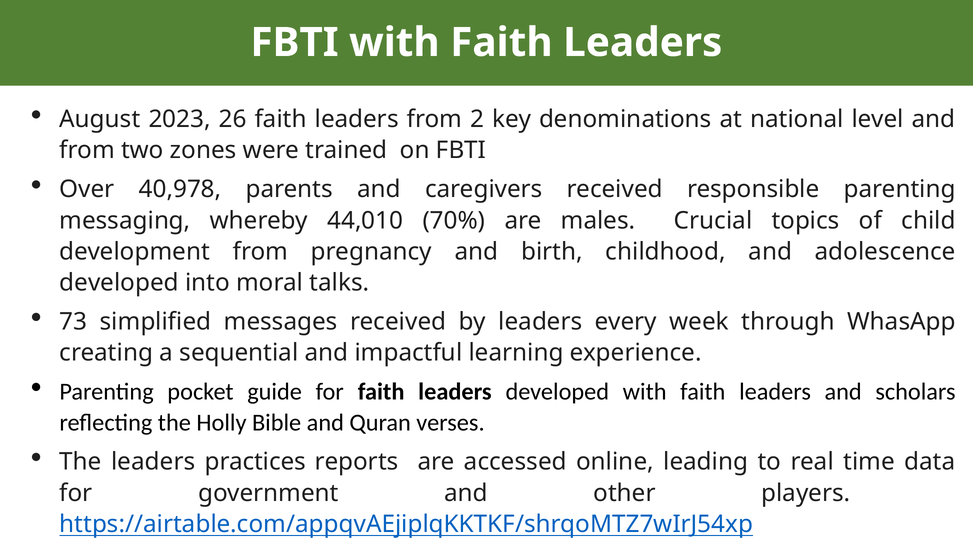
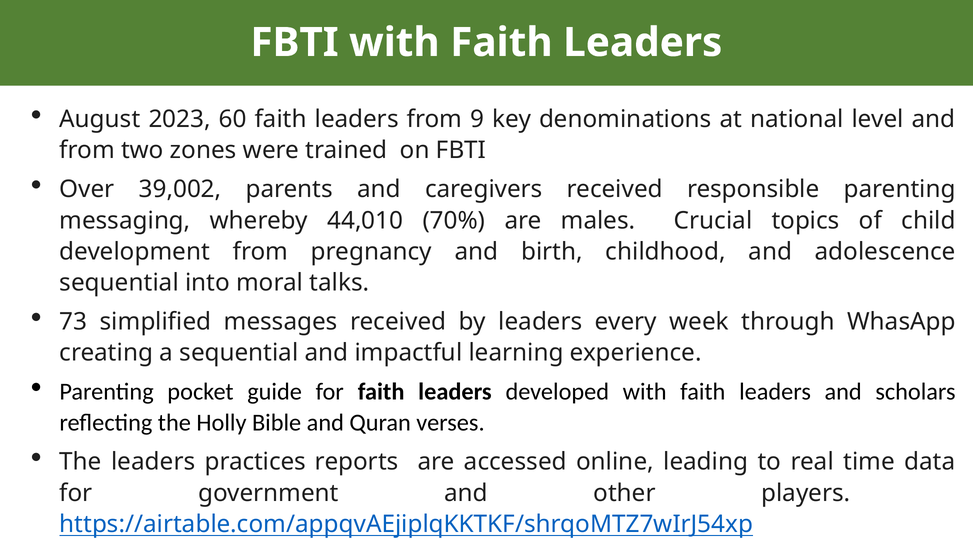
26: 26 -> 60 (233, 119)
2: 2 -> 9 (477, 119)
40,978: 40,978 -> 39,002 (180, 189)
developed: developed -> sequential (119, 283)
